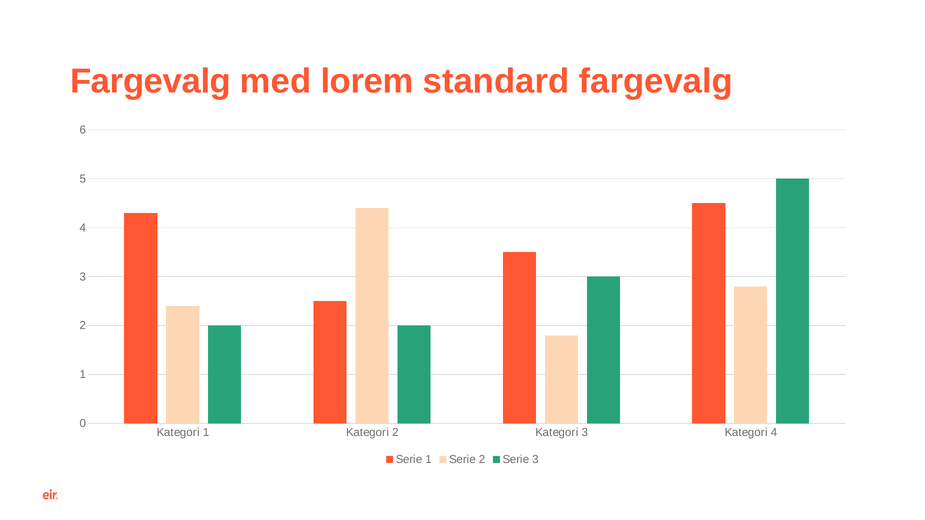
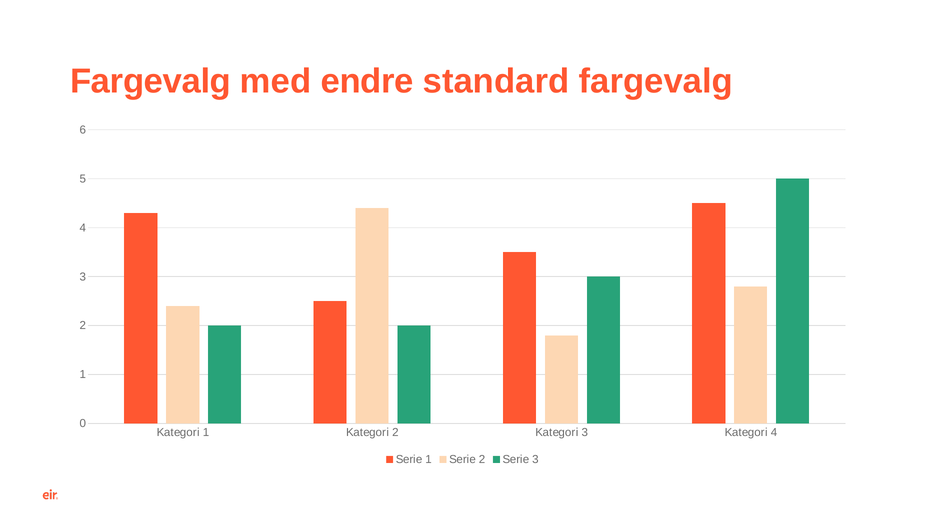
lorem: lorem -> endre (367, 81)
